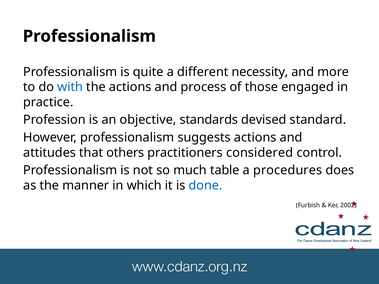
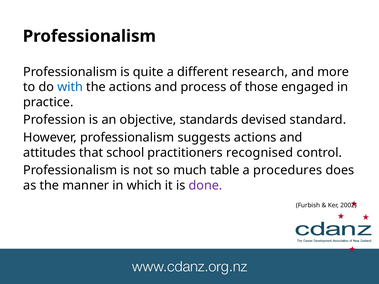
necessity: necessity -> research (260, 72)
others: others -> school (125, 153)
considered: considered -> recognised (260, 153)
done colour: blue -> purple (205, 186)
